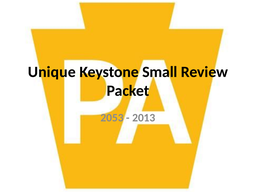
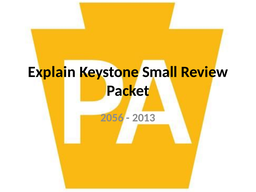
Unique: Unique -> Explain (52, 72)
2053: 2053 -> 2056 (112, 118)
